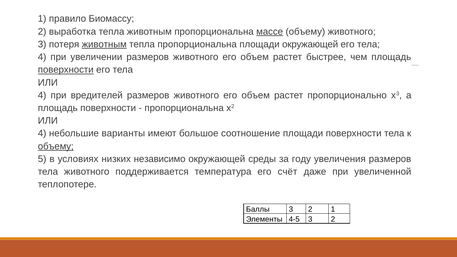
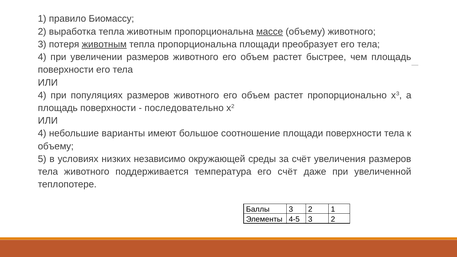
площади окружающей: окружающей -> преобразует (310, 44)
поверхности underline: present -> none (66, 70)
вредителей: вредителей -> популяциях (97, 95)
пропорциональна: пропорциональна -> последовательно (184, 108)
объему underline: present -> none (56, 146)
за году: году -> счёт (301, 159)
